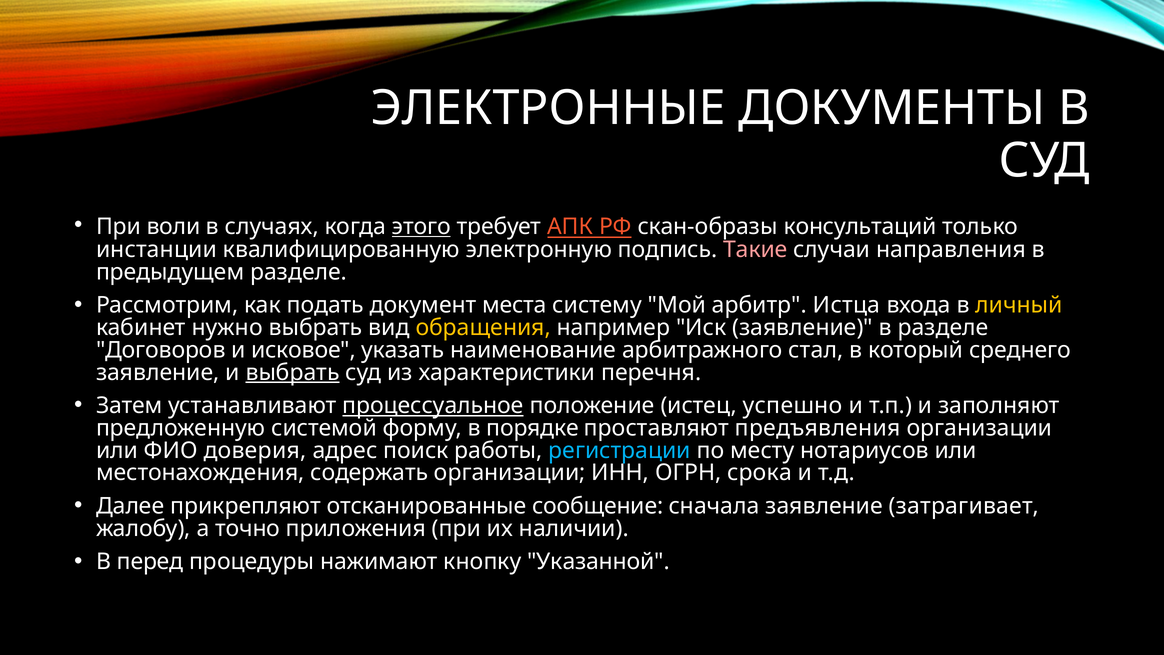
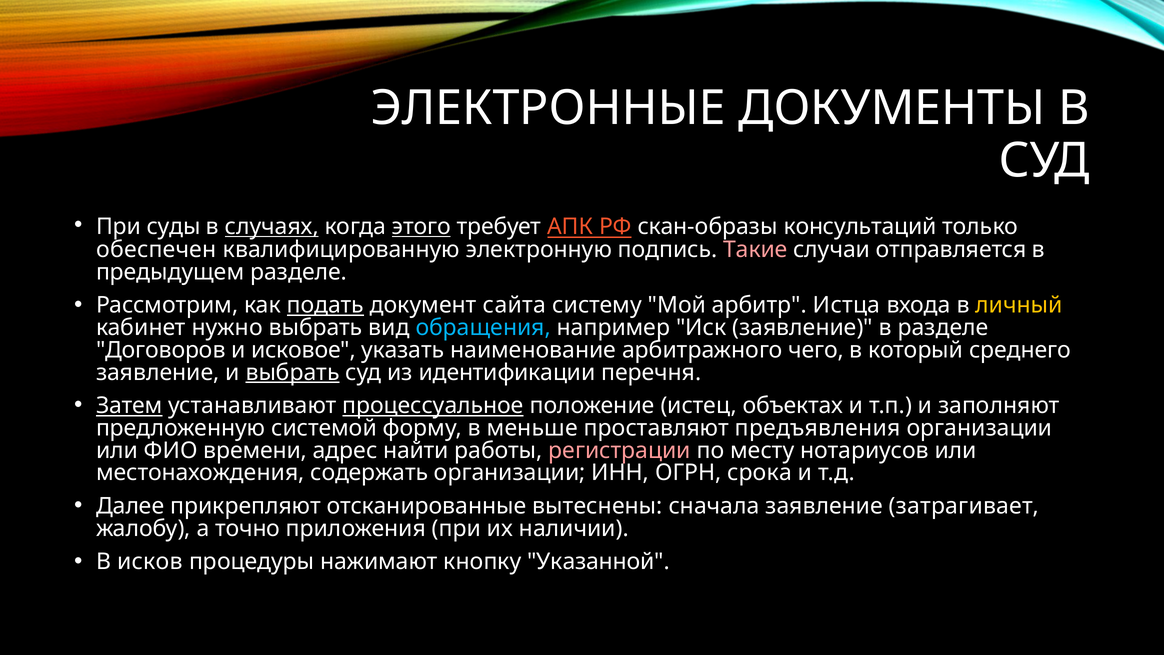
воли: воли -> суды (174, 227)
случаях underline: none -> present (272, 227)
инстанции: инстанции -> обеспечен (156, 250)
направления: направления -> отправляется (951, 250)
подать underline: none -> present (325, 305)
места: места -> сайта (514, 305)
обращения colour: yellow -> light blue (483, 328)
стал: стал -> чего (816, 350)
характеристики: характеристики -> идентификации (507, 372)
Затем underline: none -> present (129, 406)
успешно: успешно -> объектах (793, 406)
порядке: порядке -> меньше (532, 428)
доверия: доверия -> времени (255, 450)
поиск: поиск -> найти (416, 450)
регистрации colour: light blue -> pink (620, 450)
сообщение: сообщение -> вытеснены (598, 506)
перед: перед -> исков (150, 562)
